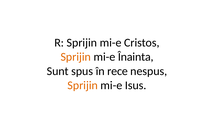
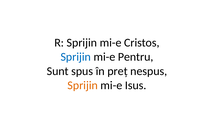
Sprijin colour: orange -> blue (76, 57)
Înainta: Înainta -> Pentru (136, 57)
rece: rece -> preț (118, 71)
